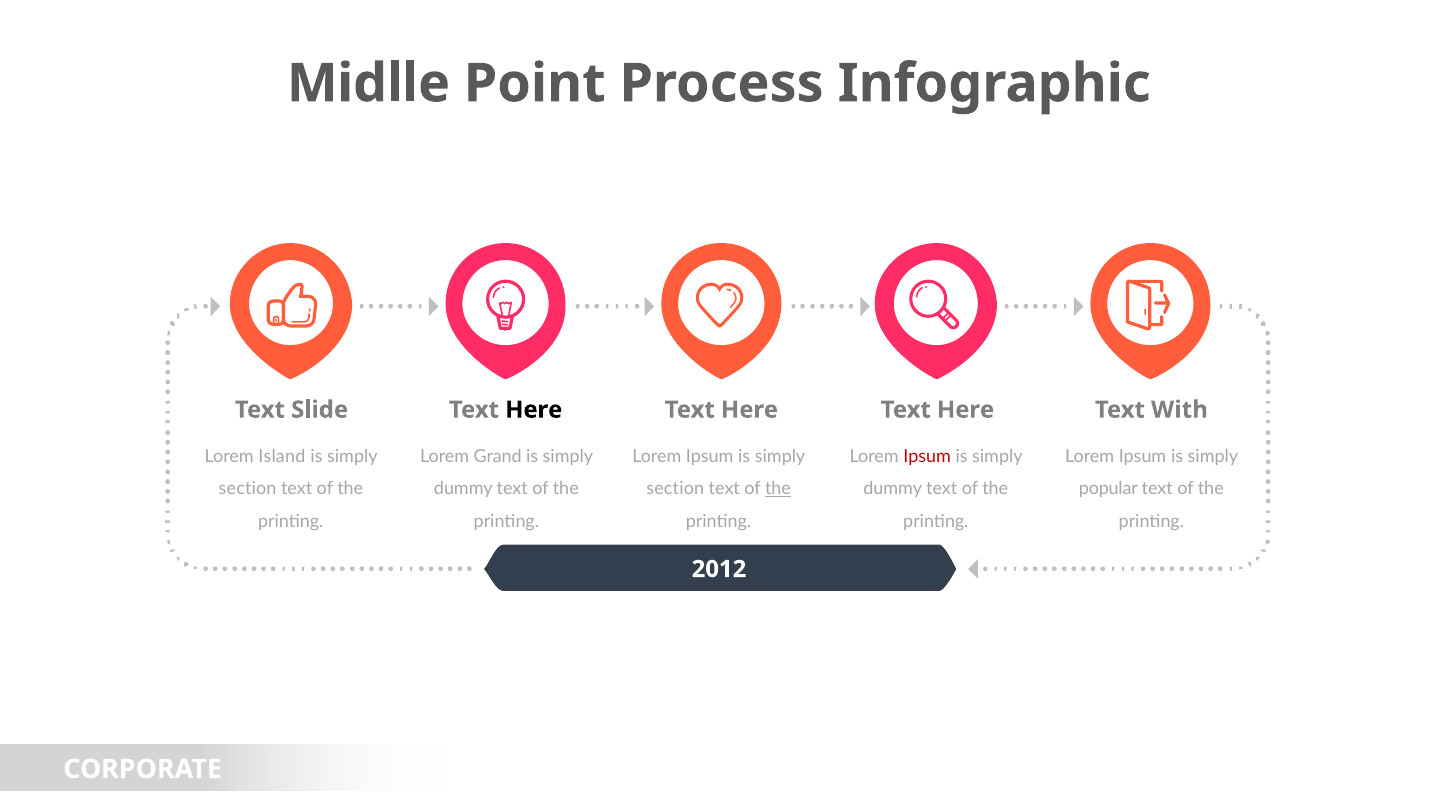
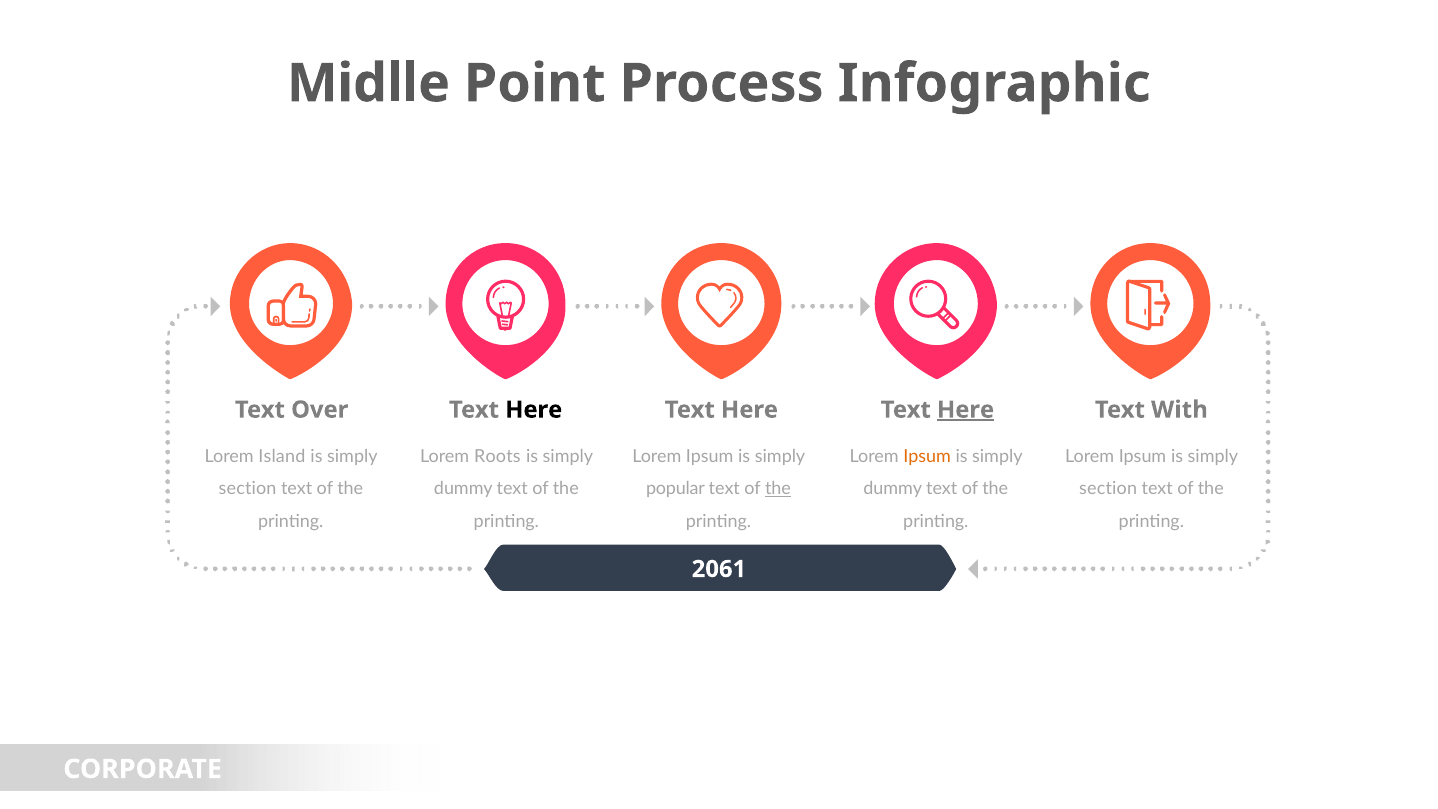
Slide: Slide -> Over (320, 410)
Here underline: none -> present (966, 410)
Grand: Grand -> Roots (497, 456)
Ipsum colour: red -> orange (927, 456)
section: section -> popular (675, 489)
popular: popular -> section (1108, 489)
2012: 2012 -> 2061 (719, 569)
